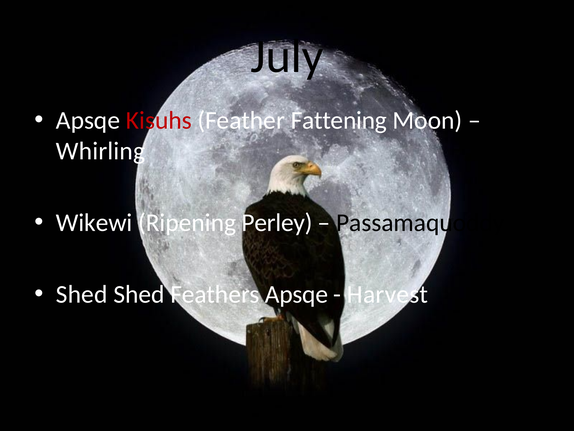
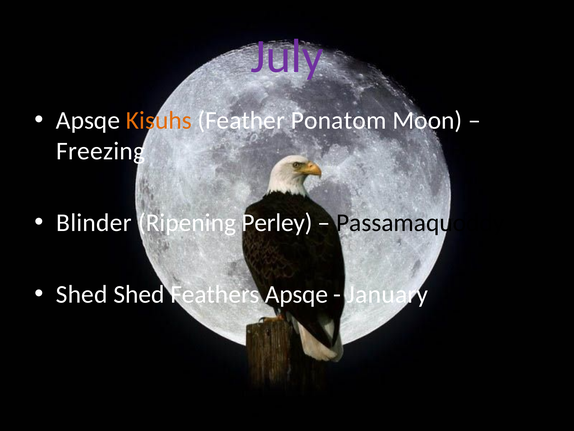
July colour: black -> purple (287, 56)
Kisuhs colour: red -> orange (159, 120)
Fattening: Fattening -> Ponatom (339, 120)
Whirling: Whirling -> Freezing (101, 151)
Wikewi: Wikewi -> Blinder (94, 222)
Harvest: Harvest -> January (388, 294)
